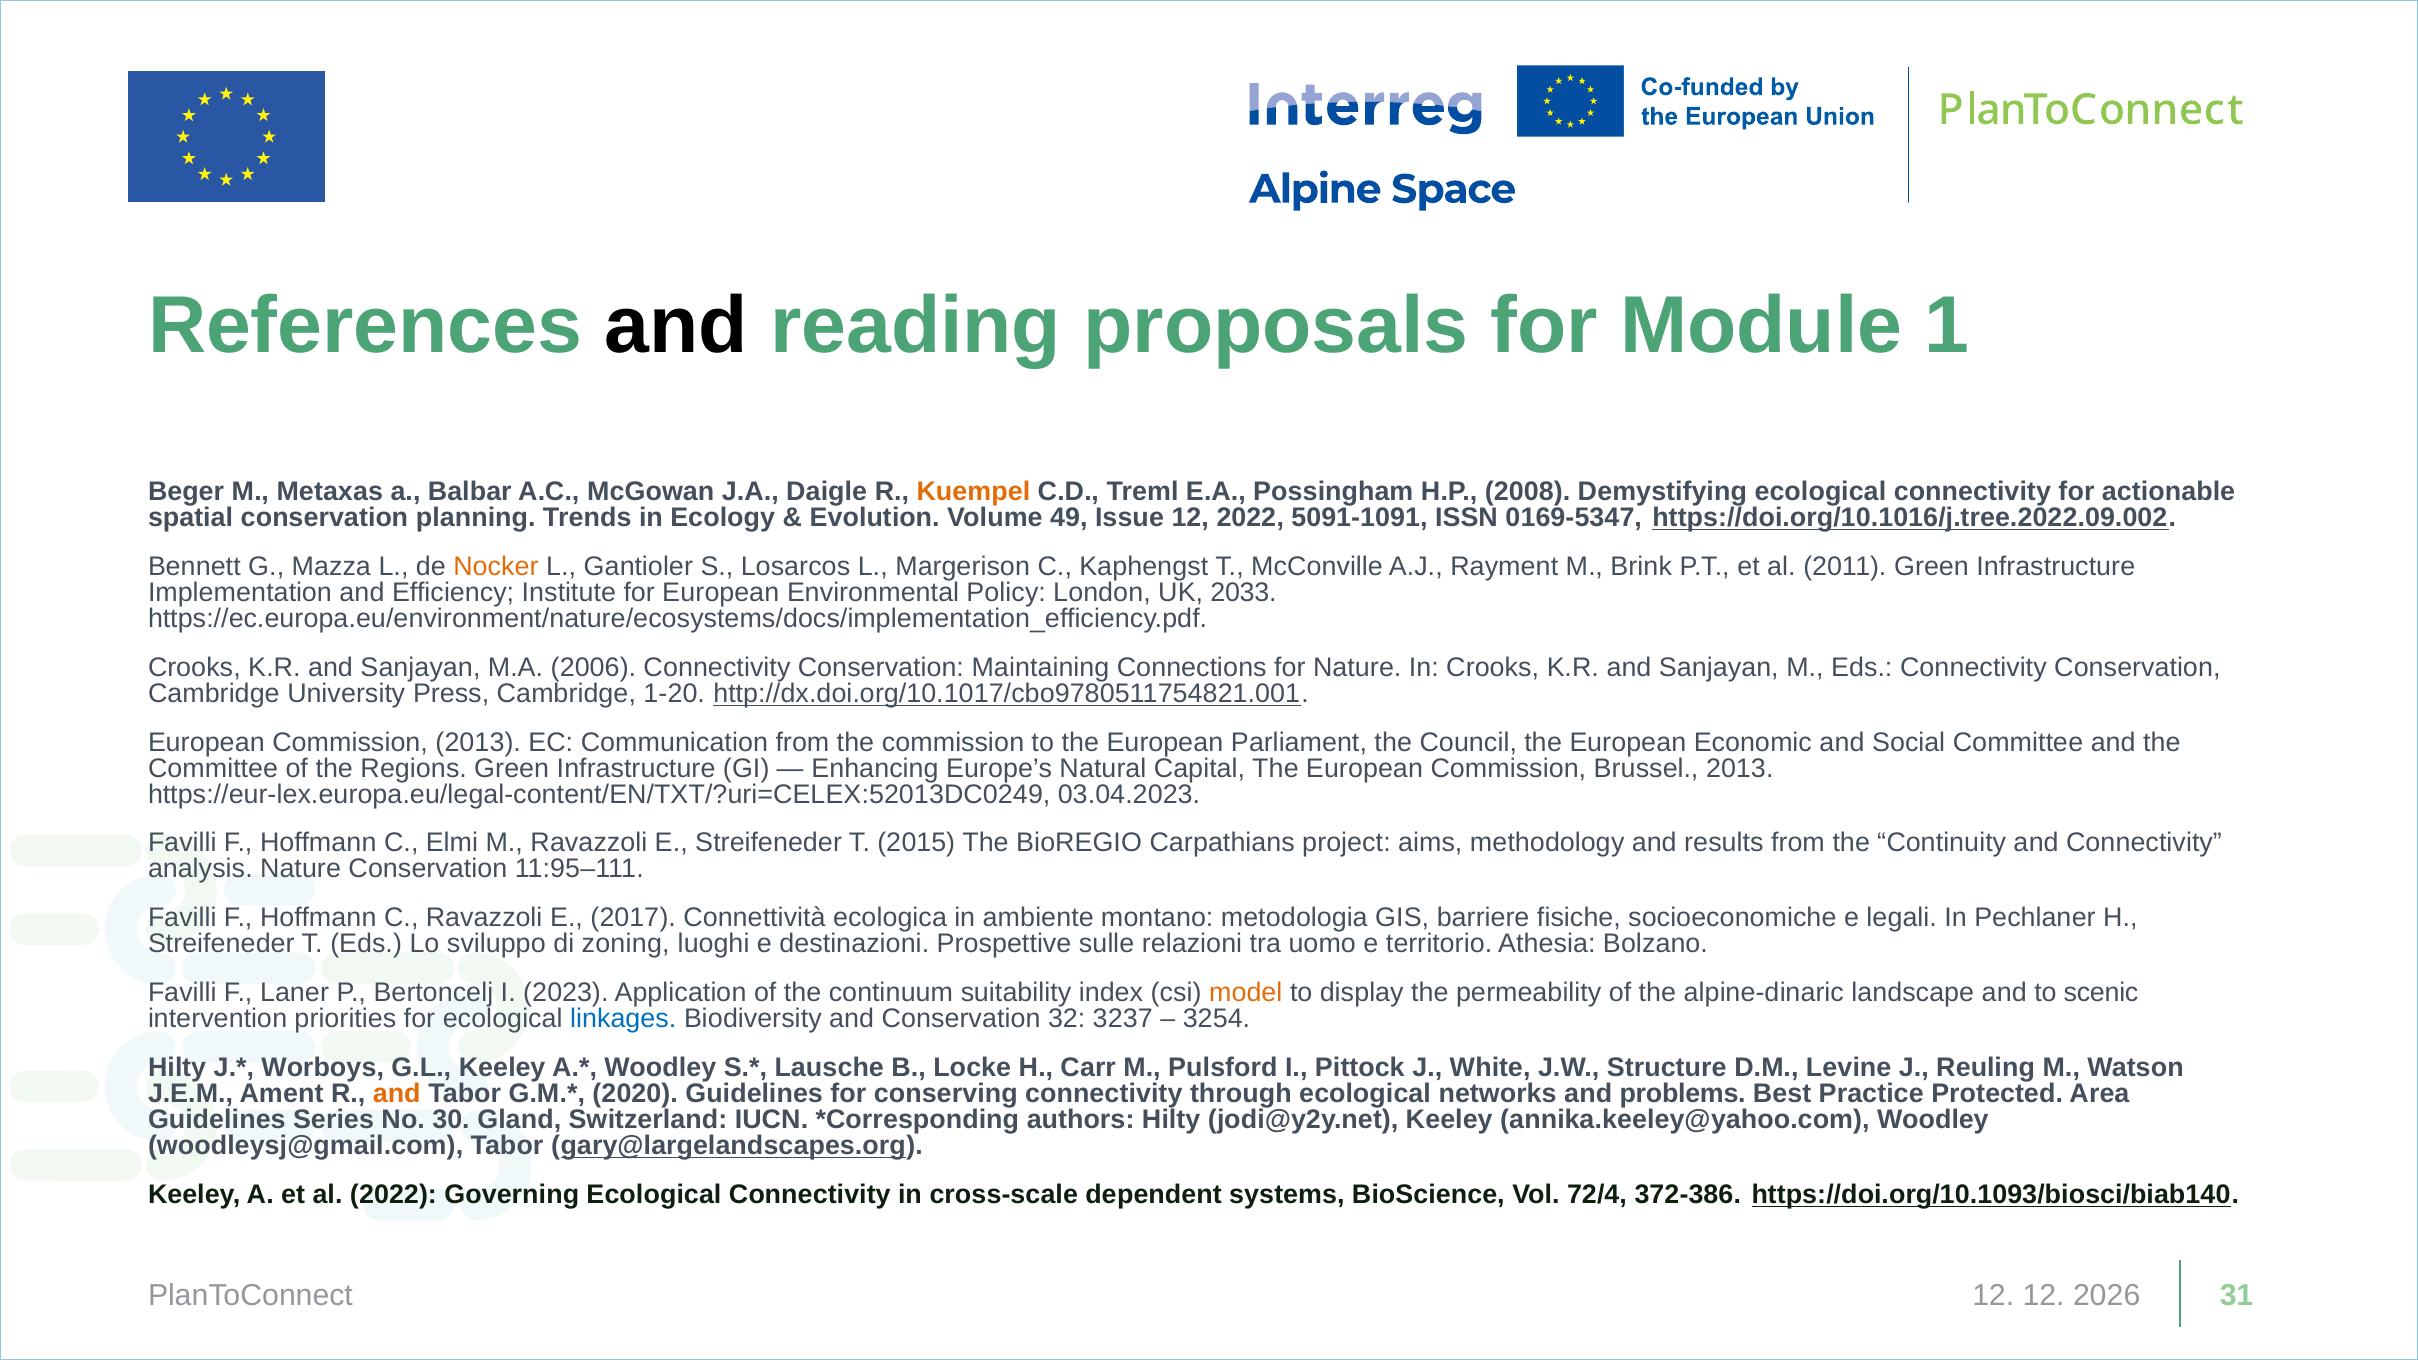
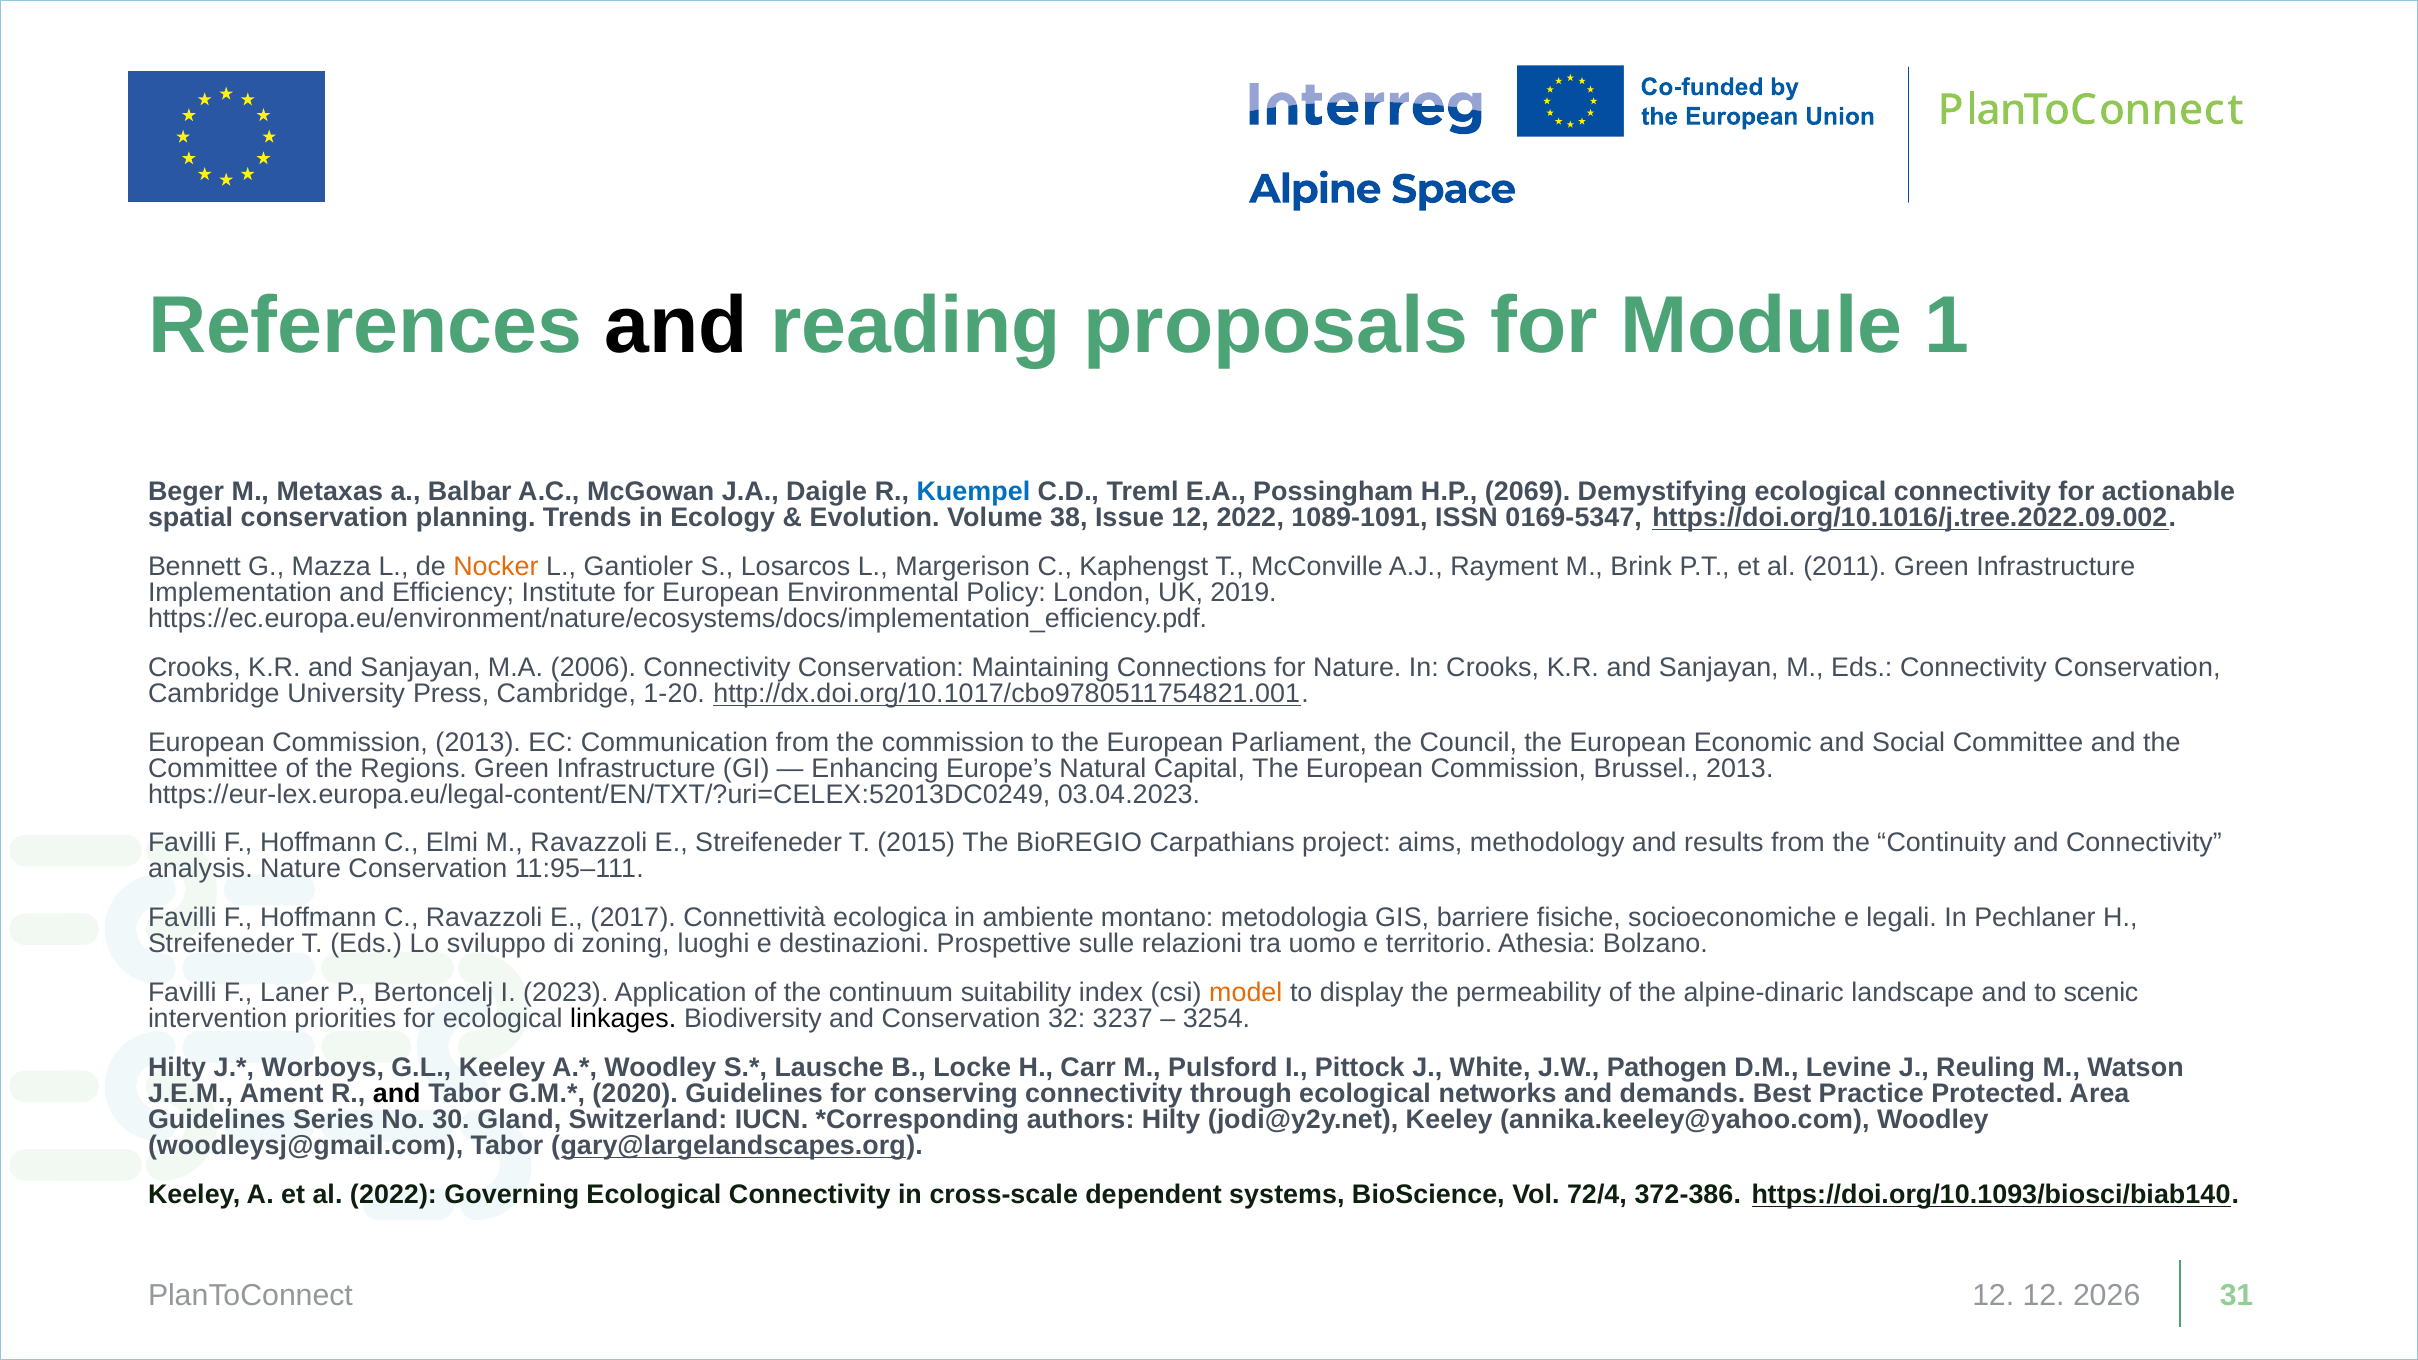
Kuempel colour: orange -> blue (973, 492)
2008: 2008 -> 2069 (1528, 492)
49: 49 -> 38 (1069, 518)
5091-1091: 5091-1091 -> 1089-1091 (1359, 518)
2033: 2033 -> 2019 (1243, 593)
linkages colour: blue -> black (623, 1019)
Structure: Structure -> Pathogen (1667, 1068)
and colour: orange -> black (397, 1094)
problems: problems -> demands (1682, 1094)
